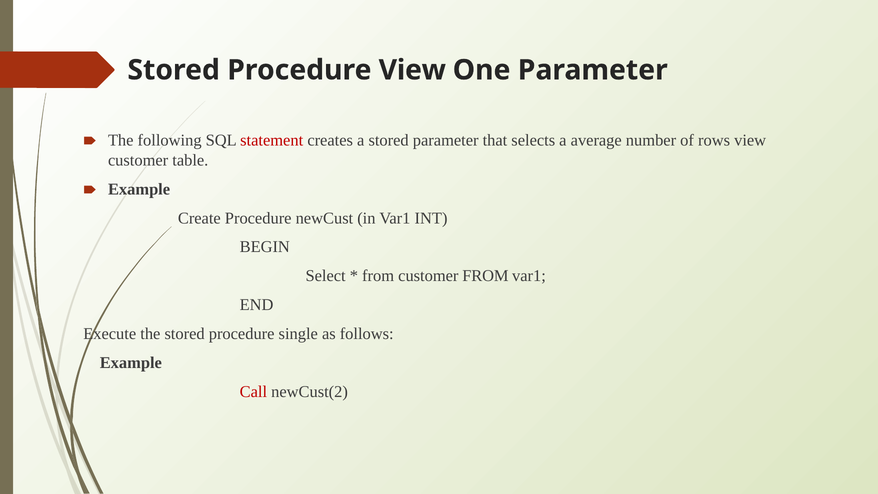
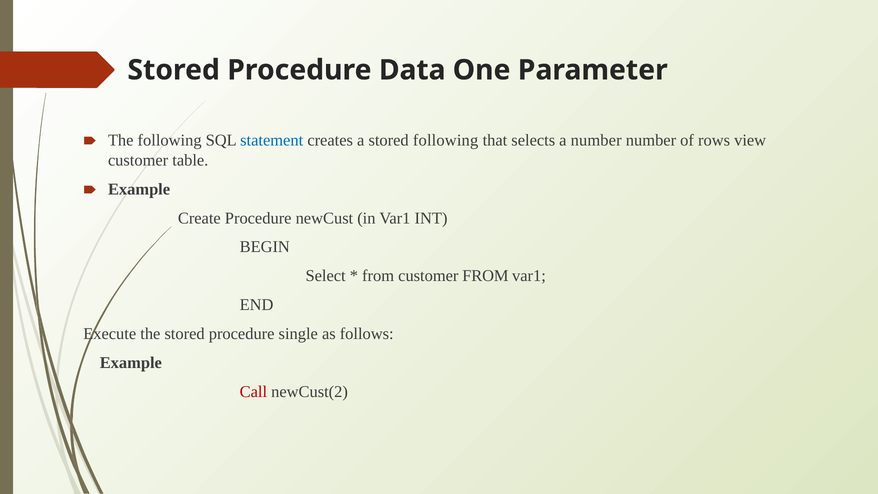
Procedure View: View -> Data (412, 70)
statement colour: red -> blue (272, 141)
stored parameter: parameter -> following (446, 141)
a average: average -> number (596, 141)
